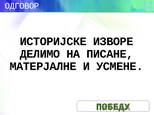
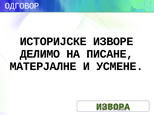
ПОБЕДУ: ПОБЕДУ -> ИЗВОРА (113, 107)
